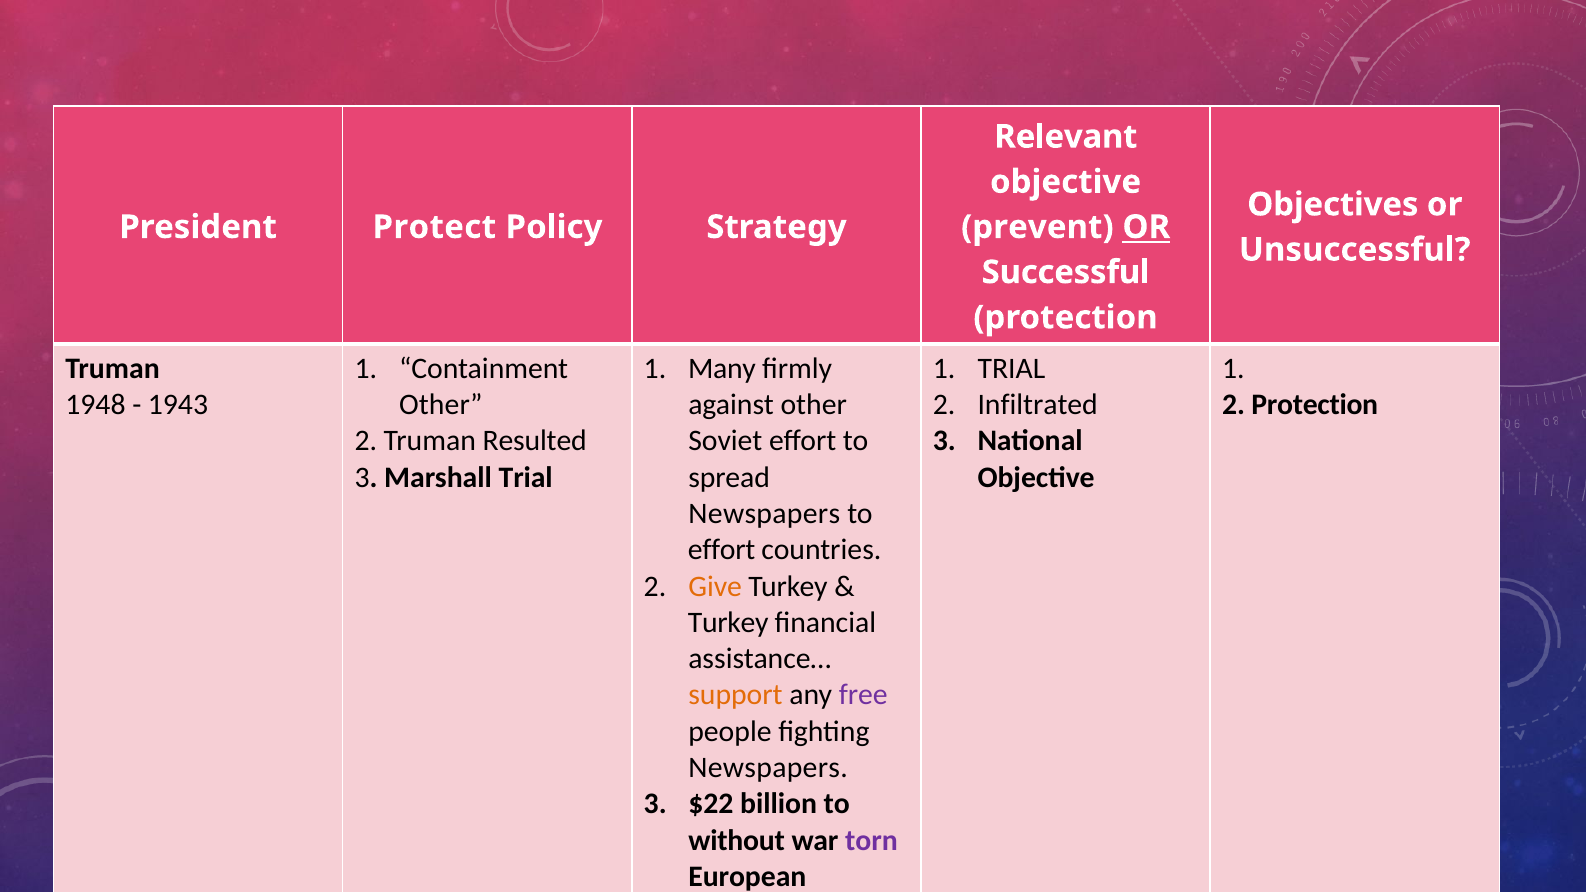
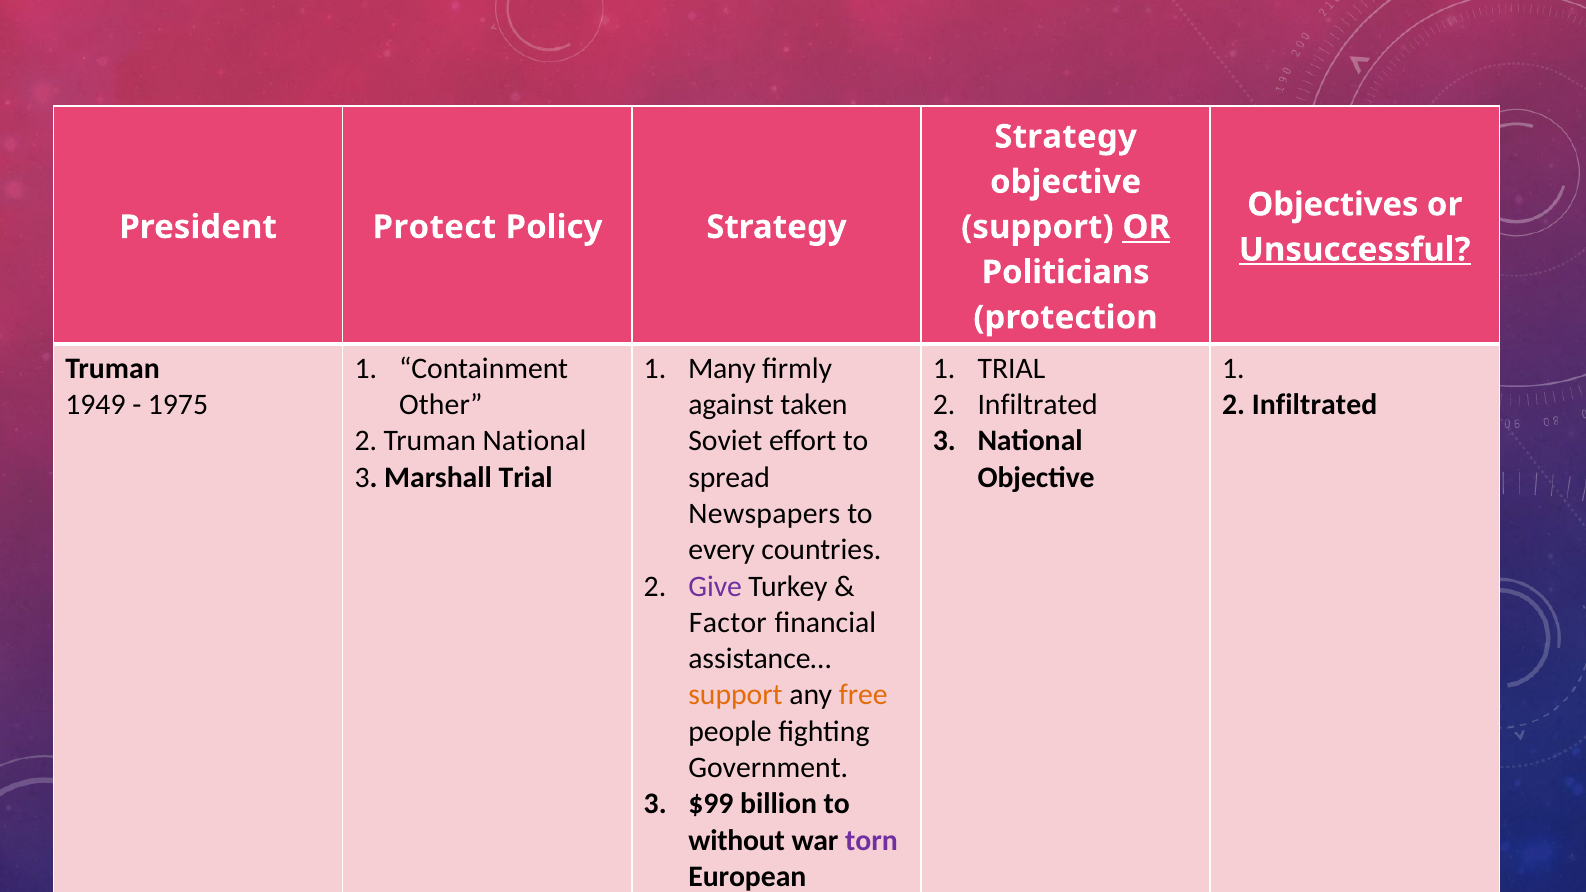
Relevant: Relevant -> Strategy (1066, 137)
prevent: prevent -> support (1037, 227)
Unsuccessful underline: none -> present (1355, 250)
Successful: Successful -> Politicians (1066, 272)
1948: 1948 -> 1949 (95, 405)
1943: 1943 -> 1975 (178, 405)
against other: other -> taken (814, 405)
Protection: Protection -> Infiltrated (1315, 405)
Truman Resulted: Resulted -> National (535, 441)
effort: effort -> every (722, 550)
Give colour: orange -> purple (715, 586)
Turkey: Turkey -> Factor (728, 623)
free colour: purple -> orange (863, 695)
Newspapers: Newspapers -> Government (768, 768)
$22: $22 -> $99 (711, 804)
